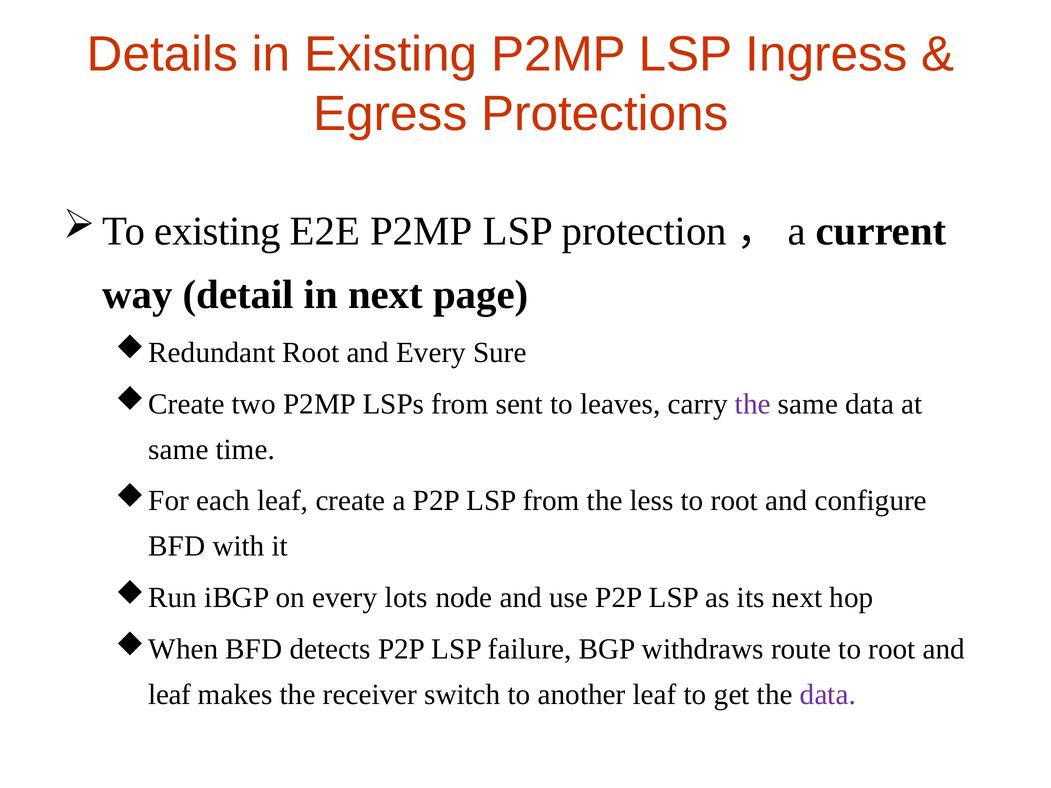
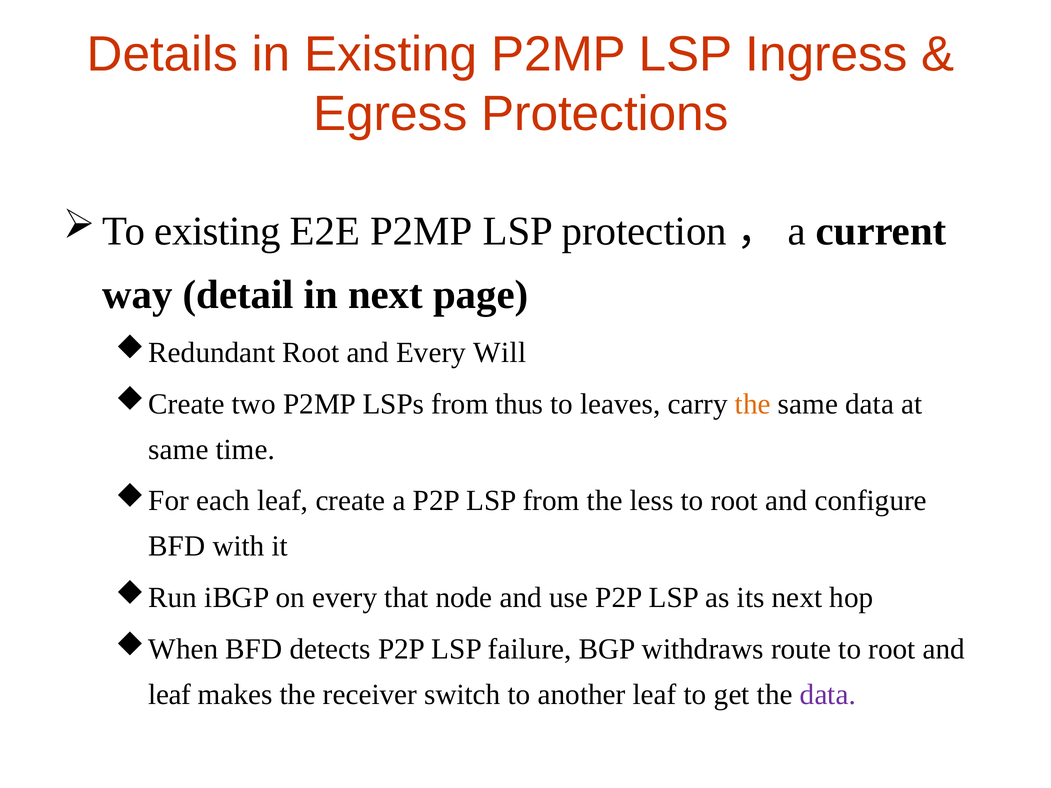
Sure: Sure -> Will (500, 353)
sent: sent -> thus (519, 404)
the colour: purple -> orange (753, 404)
lots: lots -> that (406, 598)
